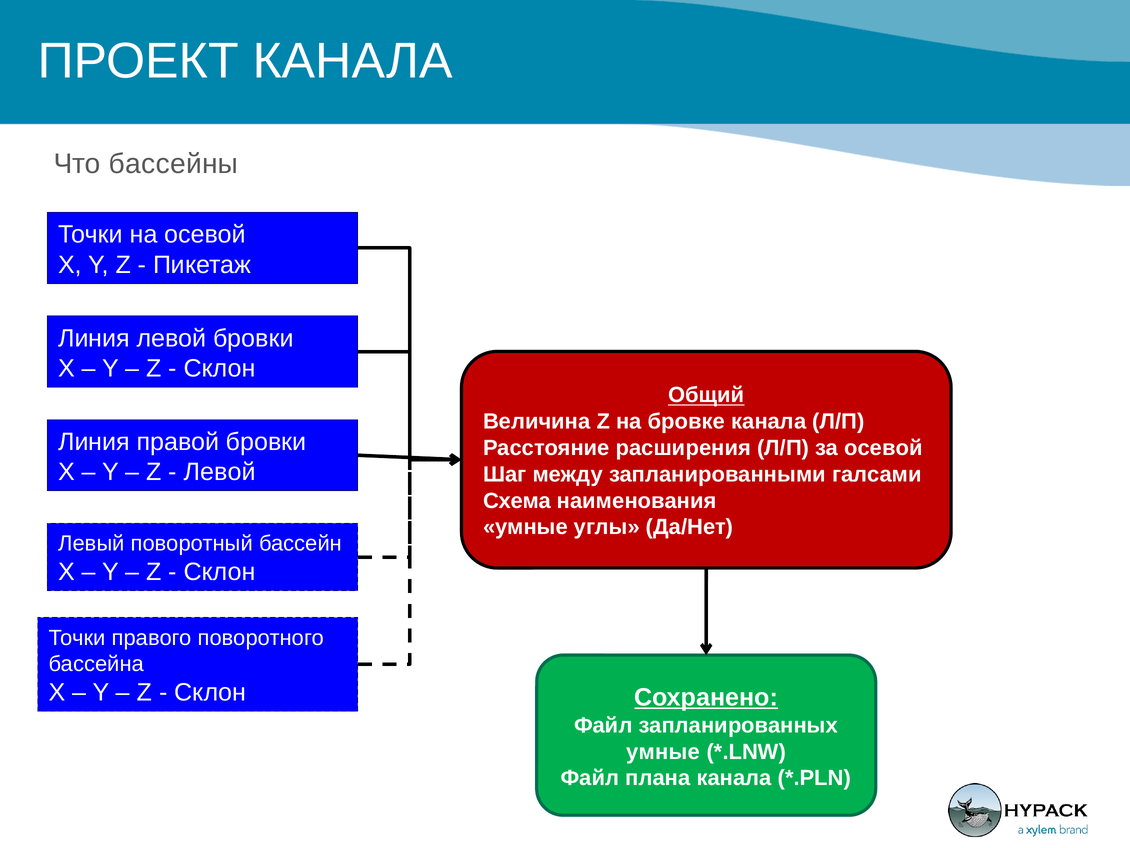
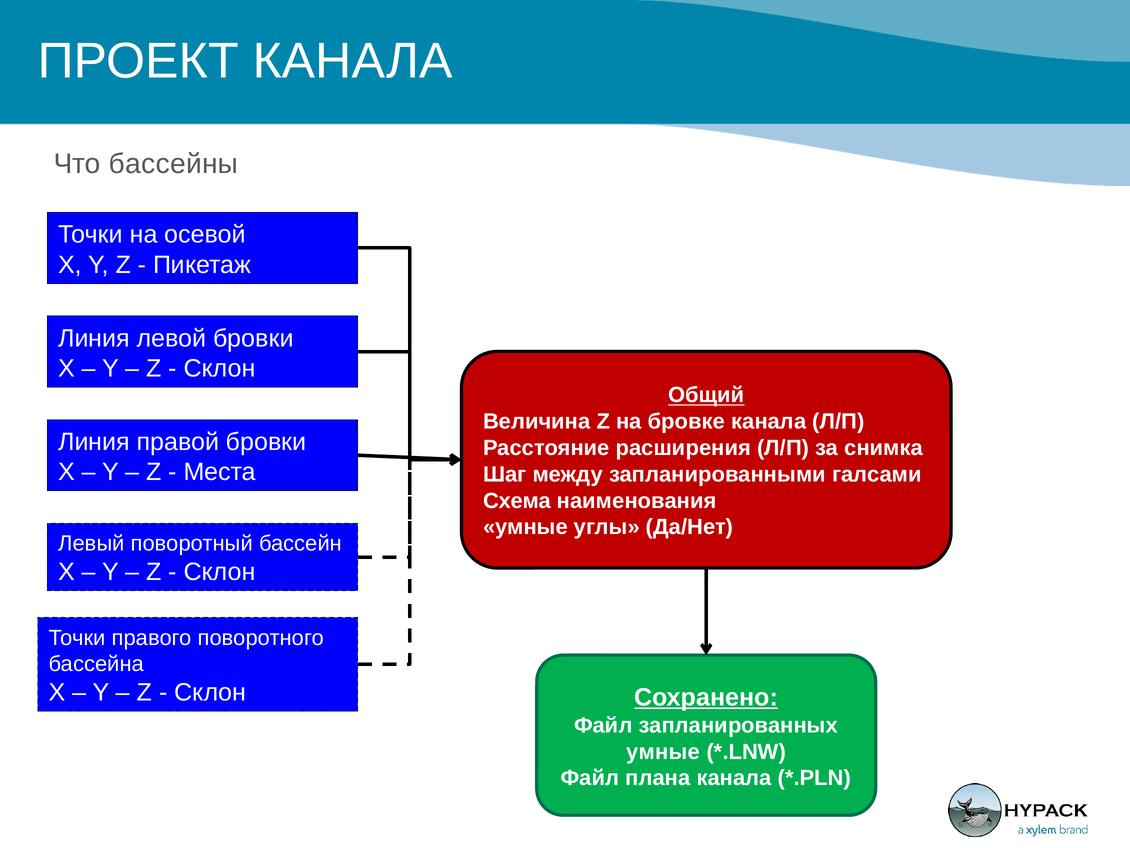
за осевой: осевой -> снимка (884, 448)
Левой: Левой -> Места (220, 472)
